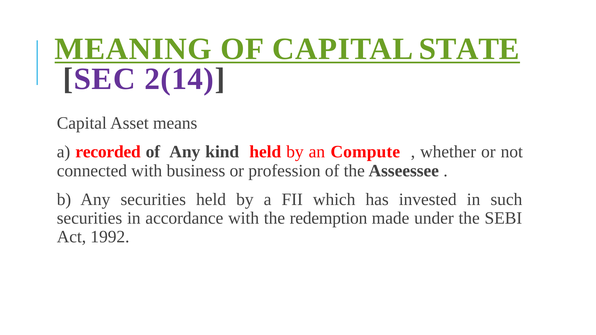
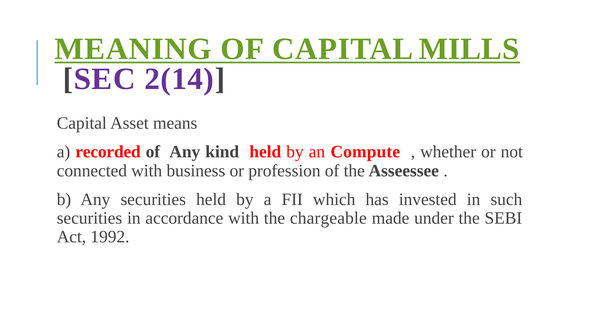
STATE: STATE -> MILLS (469, 49)
redemption: redemption -> chargeable (328, 218)
